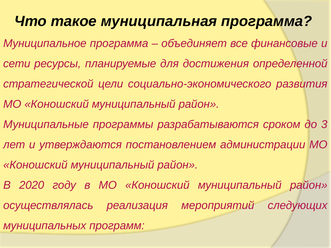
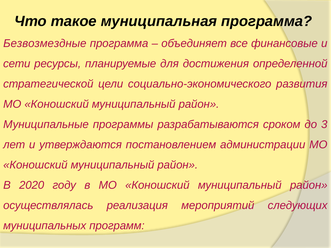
Муниципальное: Муниципальное -> Безвозмездные (45, 44)
